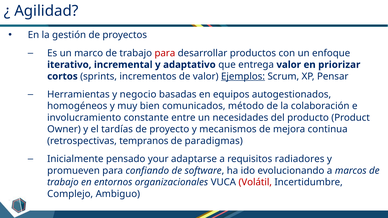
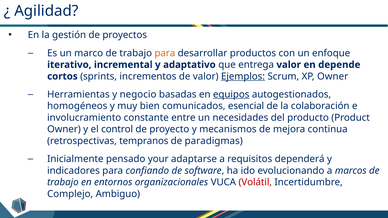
para colour: red -> orange (165, 53)
priorizar: priorizar -> depende (339, 65)
XP Pensar: Pensar -> Owner (333, 76)
equipos underline: none -> present (231, 95)
método: método -> esencial (246, 106)
tardías: tardías -> control (117, 129)
radiadores: radiadores -> dependerá (300, 159)
promueven: promueven -> indicadores (74, 171)
